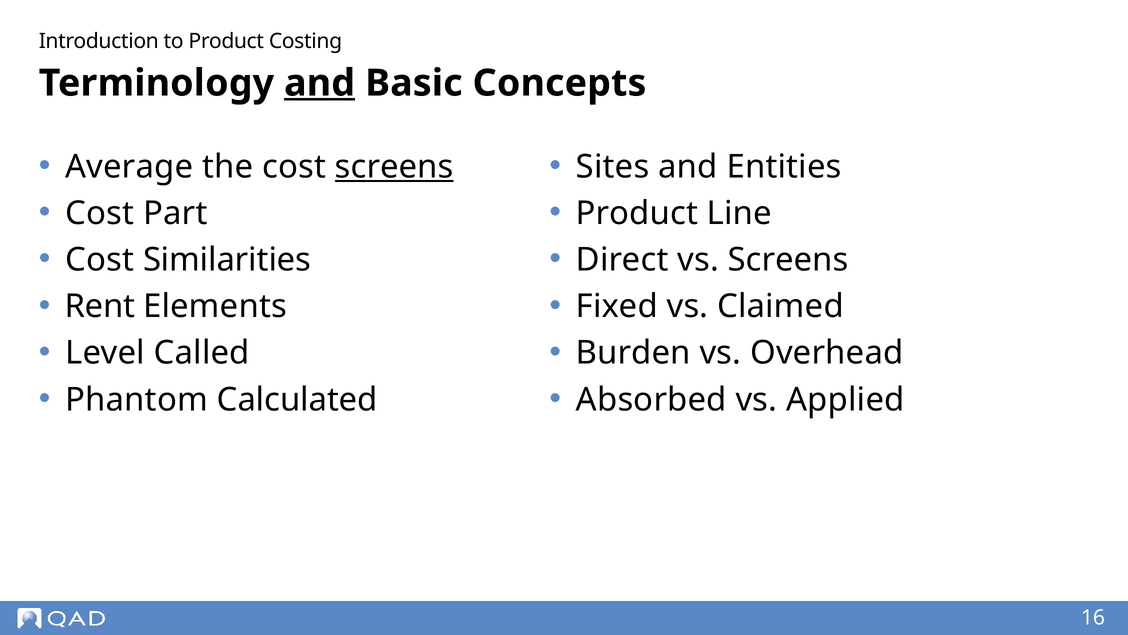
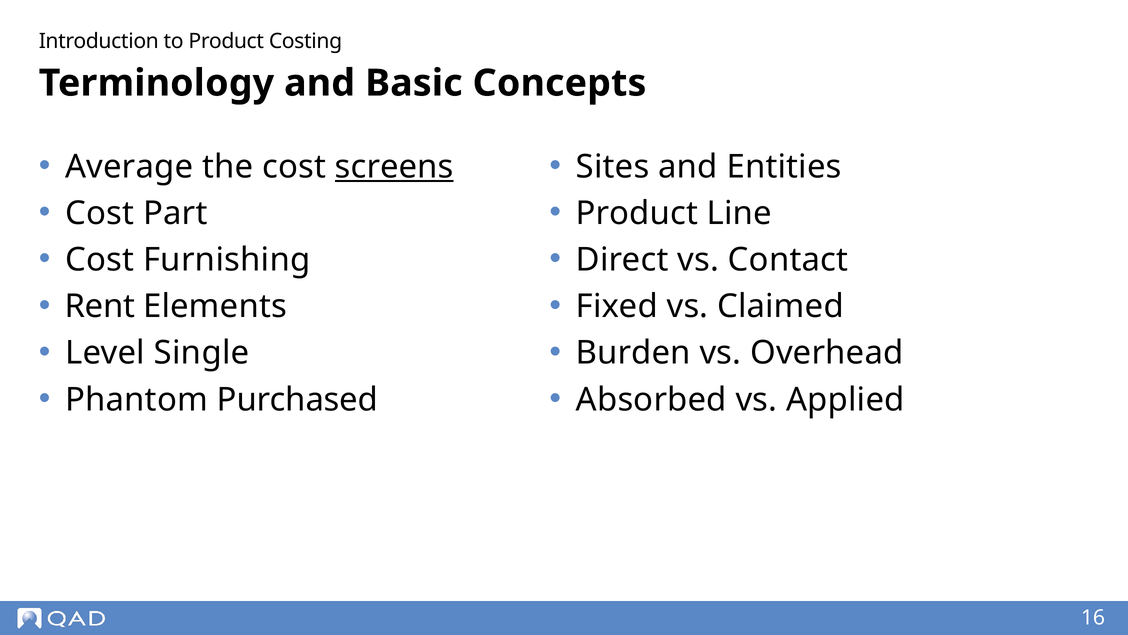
and underline: present -> none (320, 83)
Similarities: Similarities -> Furnishing (227, 260)
vs Screens: Screens -> Contact (788, 260)
Called: Called -> Single (202, 353)
Calculated: Calculated -> Purchased (297, 399)
